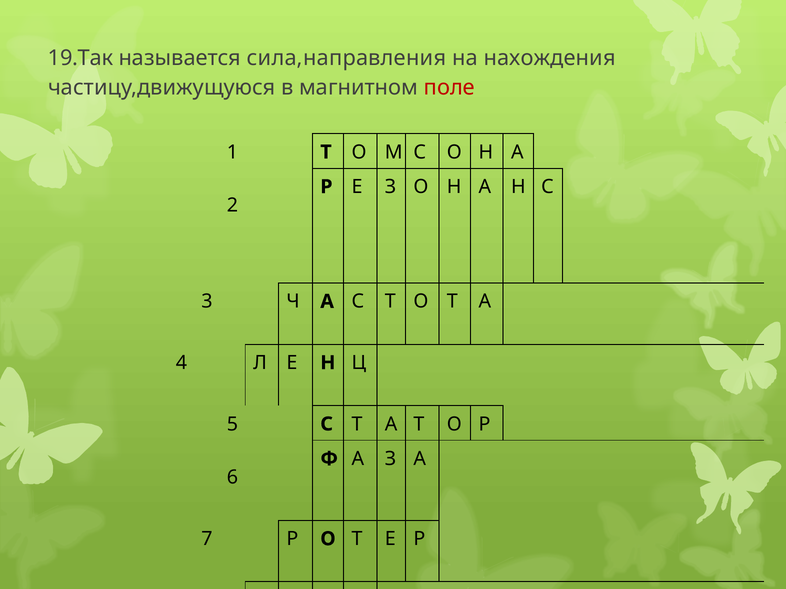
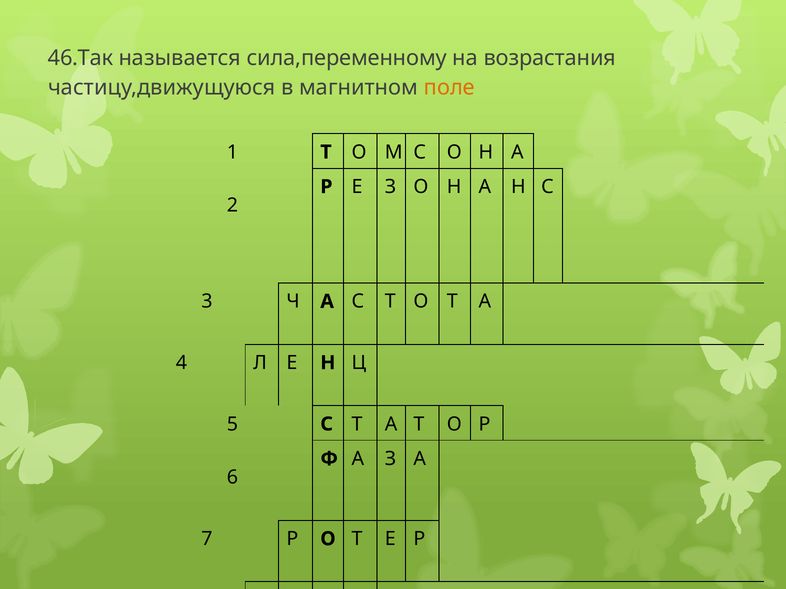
19.Так: 19.Так -> 46.Так (81, 58)
сила,направления: сила,направления -> сила,переменному (347, 58)
нахождения: нахождения -> возрастания (550, 58)
поле colour: red -> orange (449, 88)
